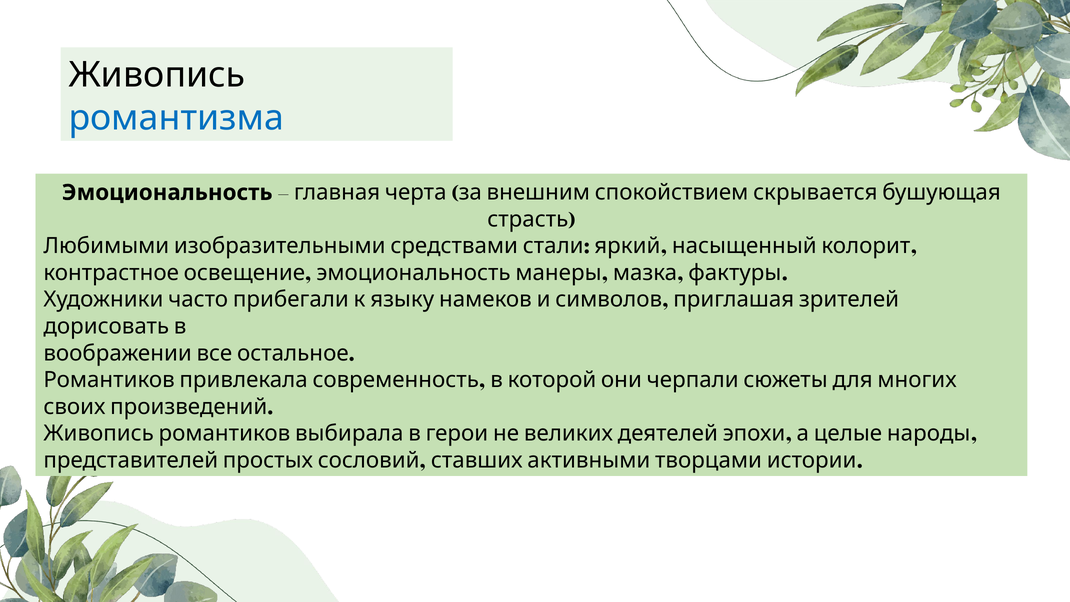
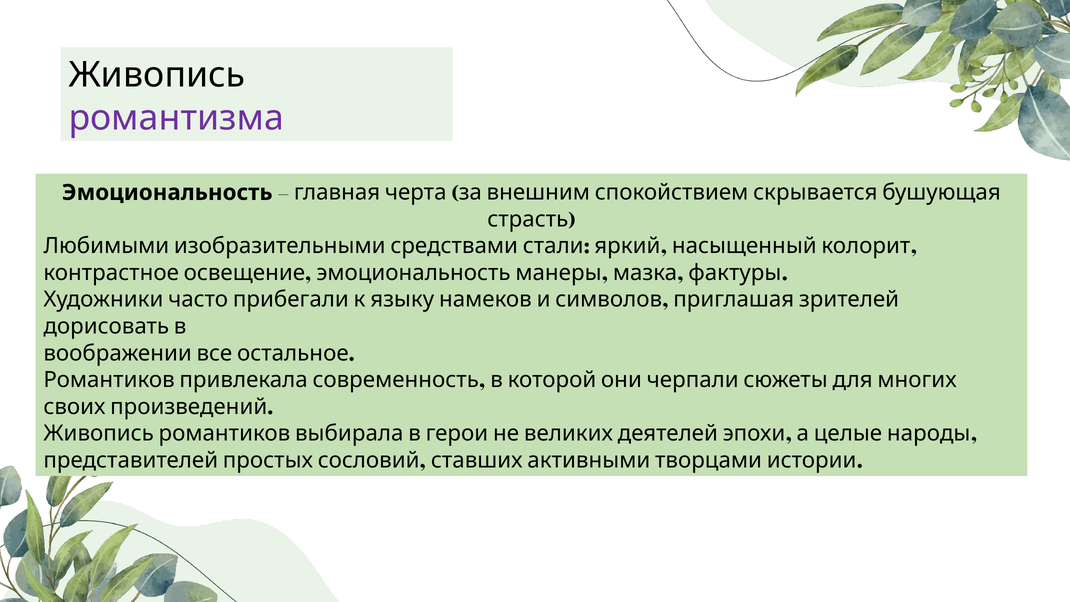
романтизма colour: blue -> purple (176, 118)
